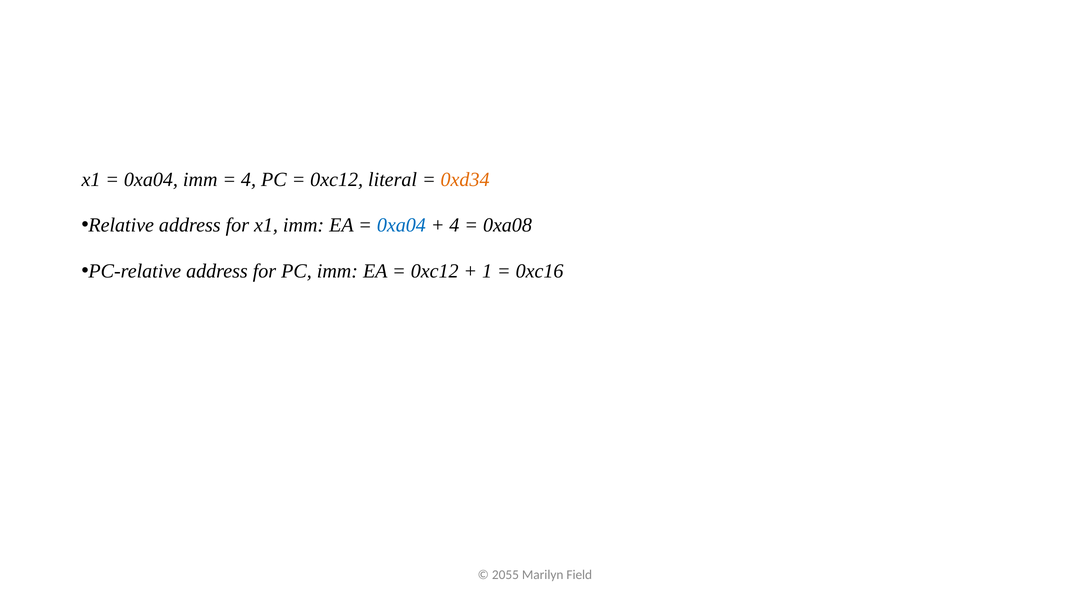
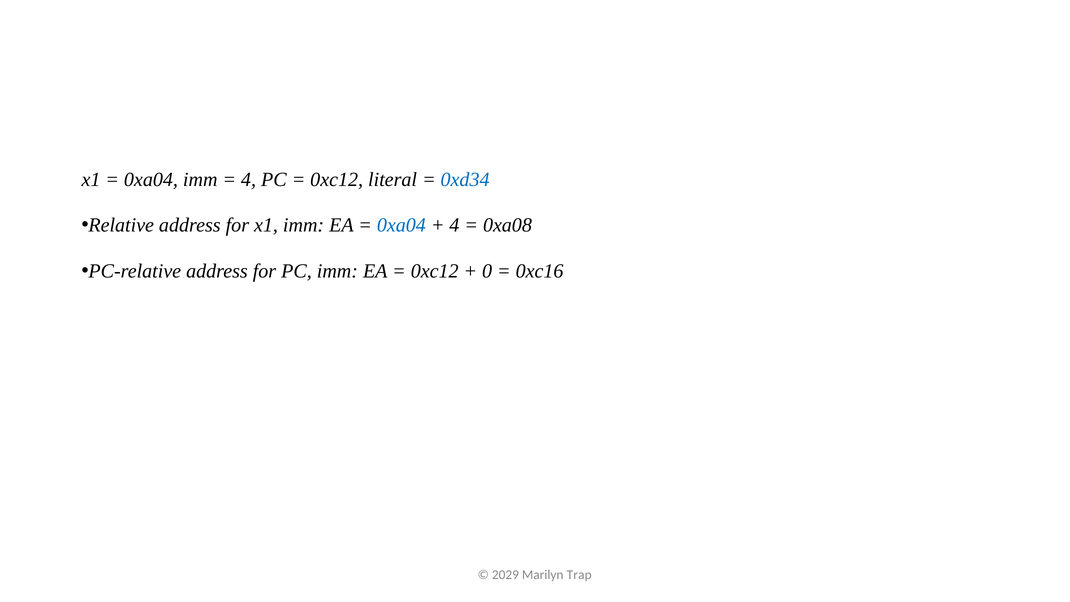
0xd34 colour: orange -> blue (465, 179)
1: 1 -> 0 (487, 271)
2055: 2055 -> 2029 (505, 575)
Field: Field -> Trap (579, 575)
